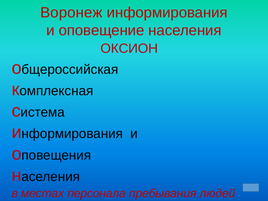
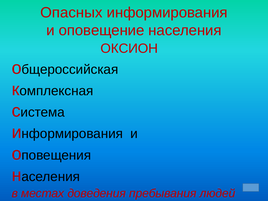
Воронеж: Воронеж -> Опасных (71, 13)
персонала: персонала -> доведения (97, 193)
